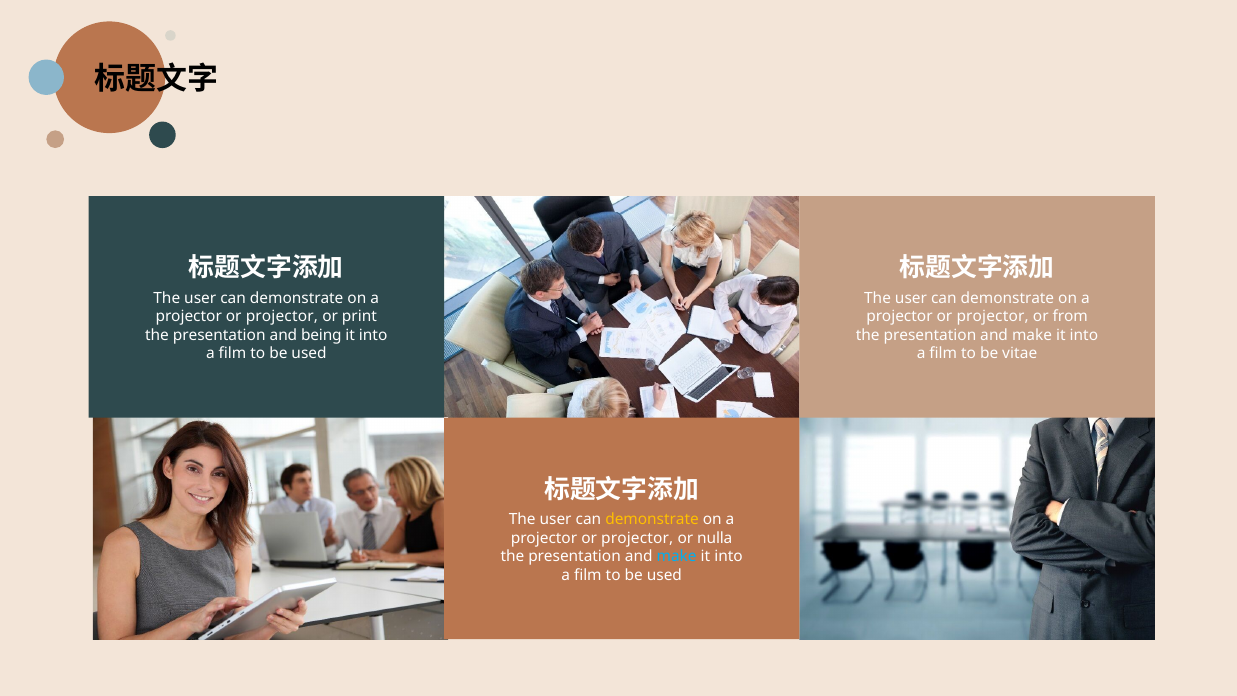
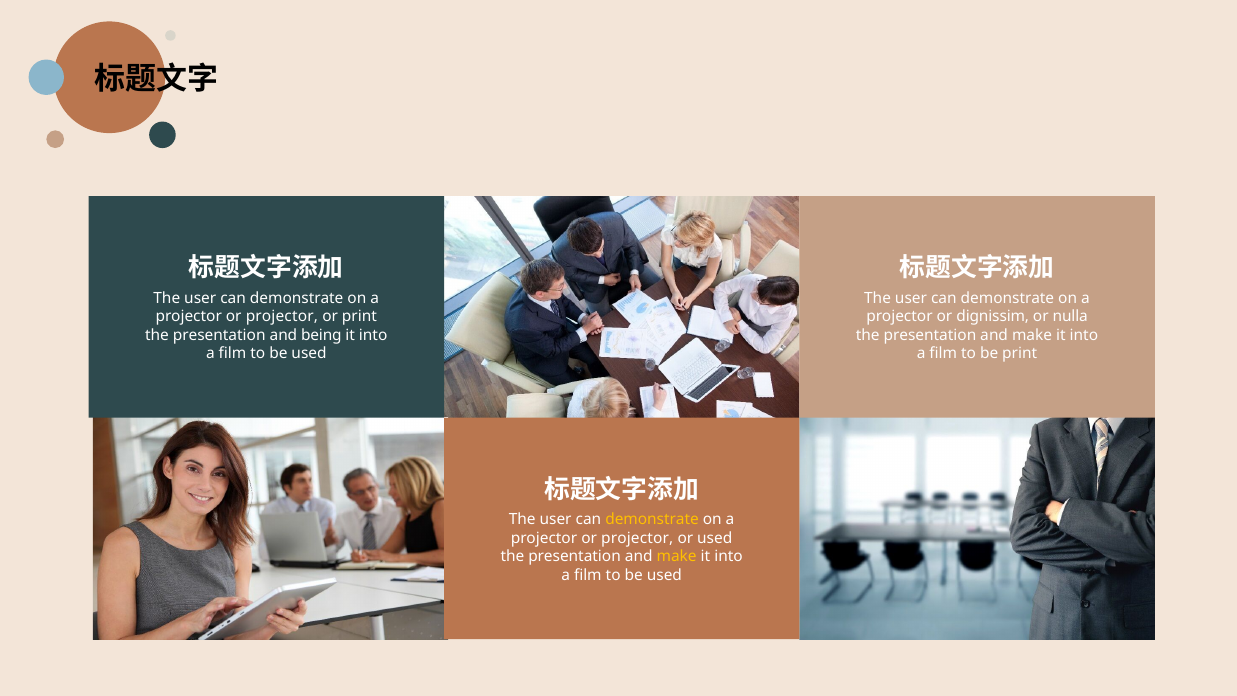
projector: projector -> dignissim (993, 316)
from: from -> nulla (1070, 316)
be vitae: vitae -> print (1020, 354)
or nulla: nulla -> used (715, 538)
make colour: light blue -> yellow (677, 557)
